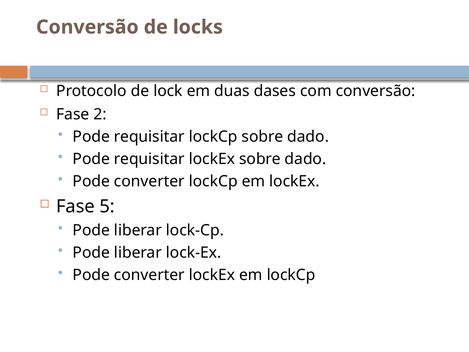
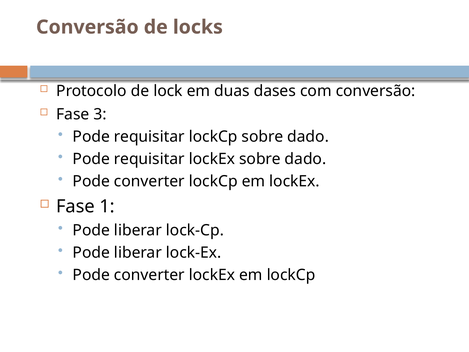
2: 2 -> 3 (100, 114)
5: 5 -> 1 (107, 206)
